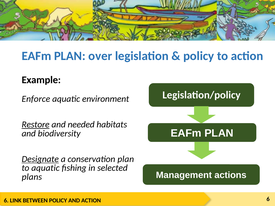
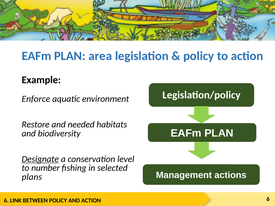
over: over -> area (100, 56)
Restore underline: present -> none (36, 125)
conservation plan: plan -> level (126, 159)
to aquatic: aquatic -> number (46, 168)
